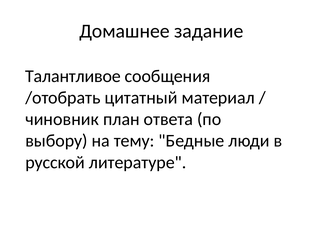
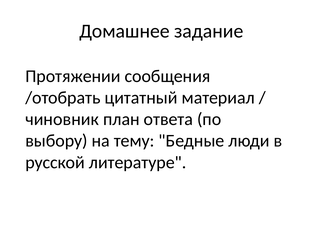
Талантливое: Талантливое -> Протяжении (73, 76)
